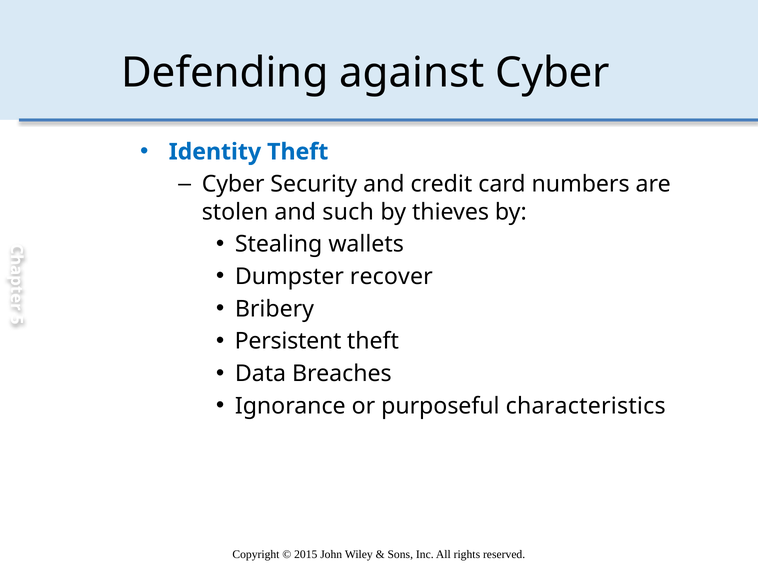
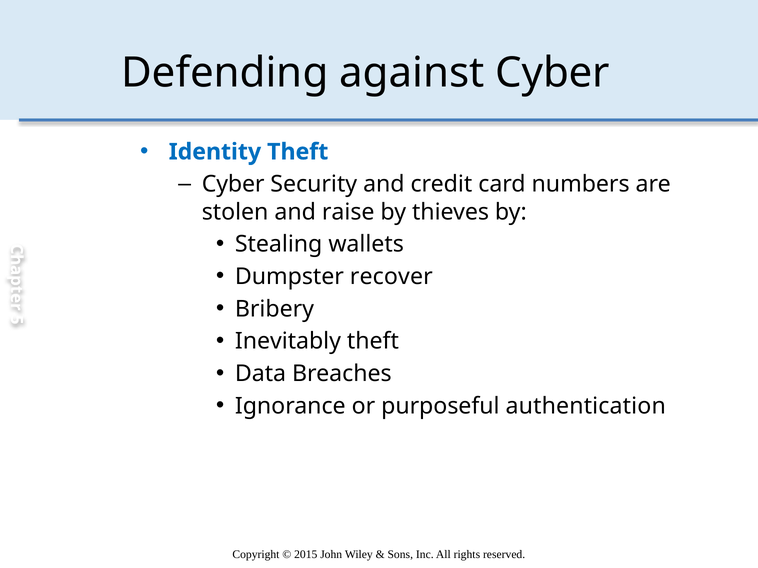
such: such -> raise (348, 212)
Persistent: Persistent -> Inevitably (288, 342)
characteristics: characteristics -> authentication (586, 406)
